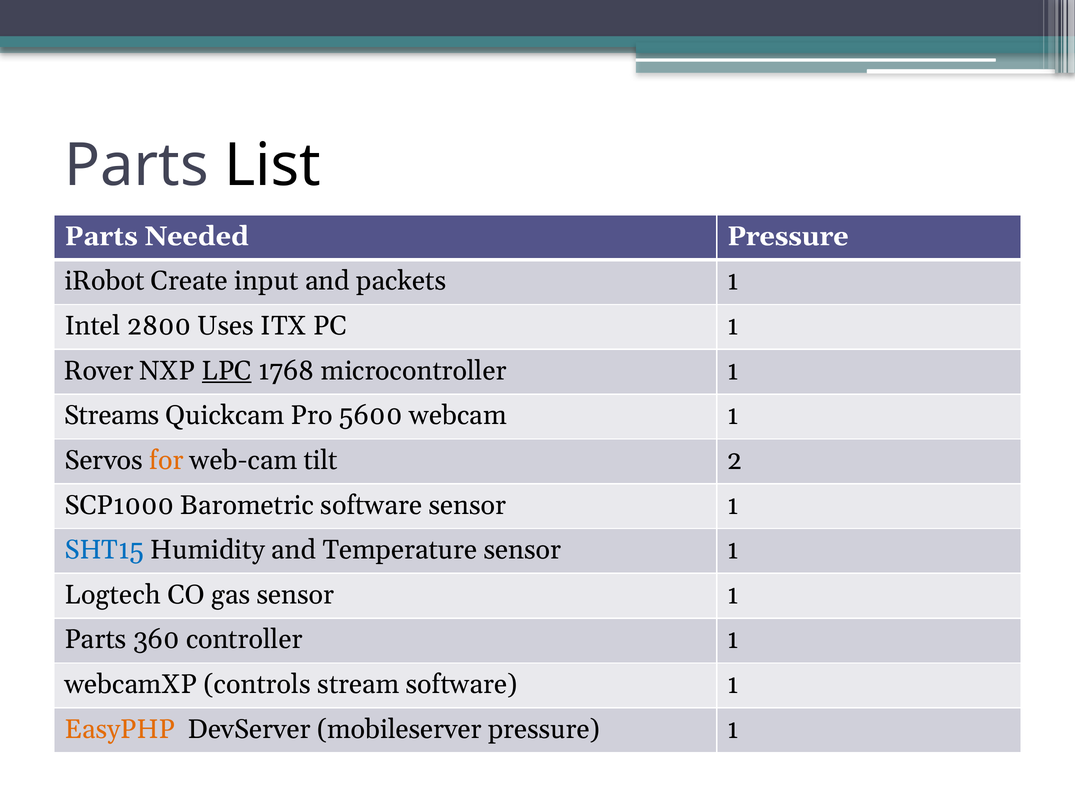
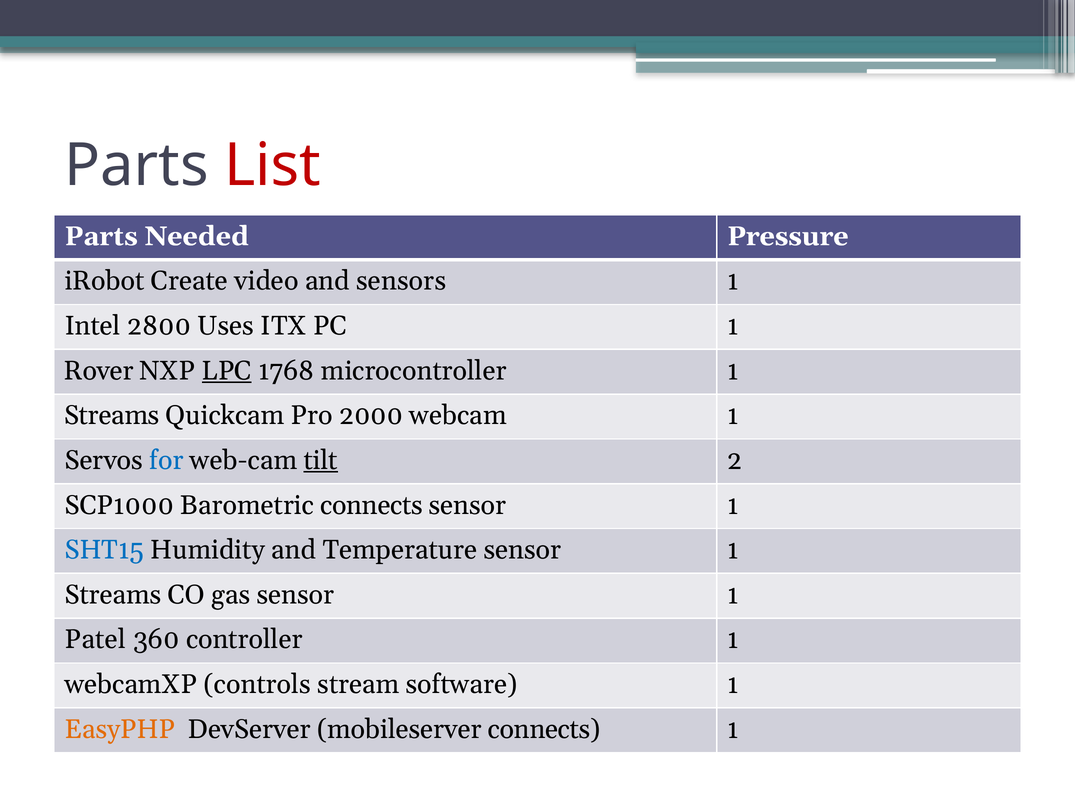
List colour: black -> red (272, 165)
input: input -> video (266, 281)
packets: packets -> sensors (401, 281)
5600: 5600 -> 2000 (371, 416)
for colour: orange -> blue (166, 460)
tilt underline: none -> present (321, 460)
Barometric software: software -> connects (372, 505)
Logtech: Logtech -> Streams (113, 595)
Parts: Parts -> Patel (95, 640)
mobileserver pressure: pressure -> connects (544, 729)
